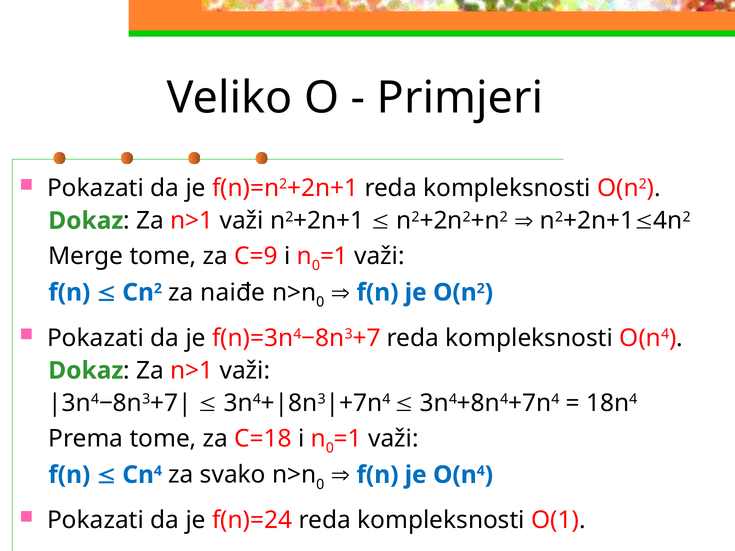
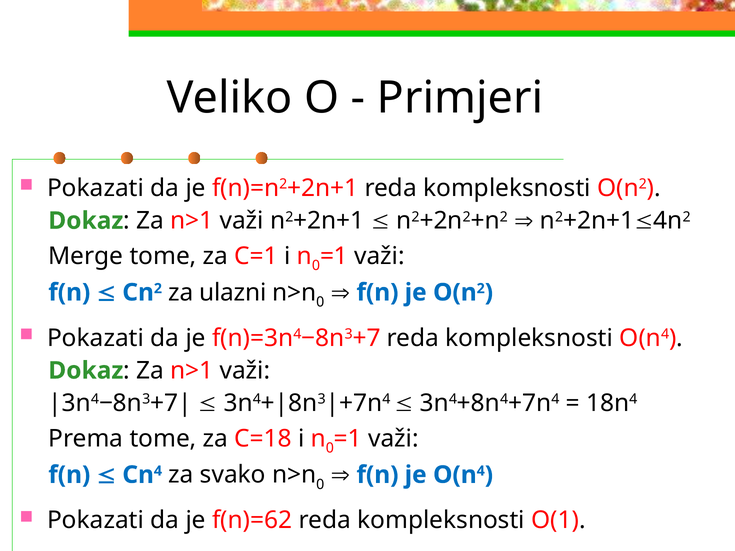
C=9: C=9 -> C=1 (256, 256)
naiđe: naiđe -> ulazni (233, 293)
f(n)=24: f(n)=24 -> f(n)=62 (252, 521)
